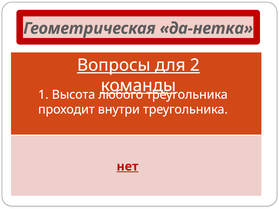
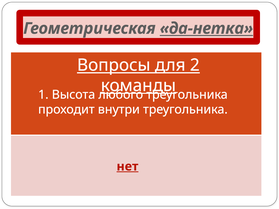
да-нетка underline: none -> present (206, 28)
